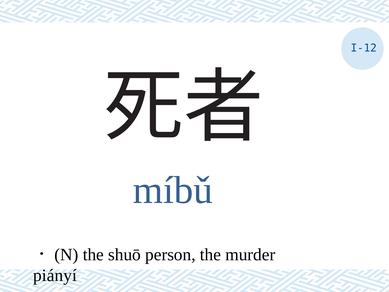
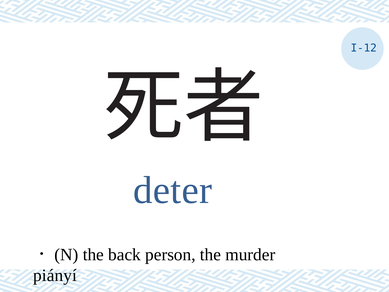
míbǔ: míbǔ -> deter (173, 190)
shuō: shuō -> back (125, 254)
